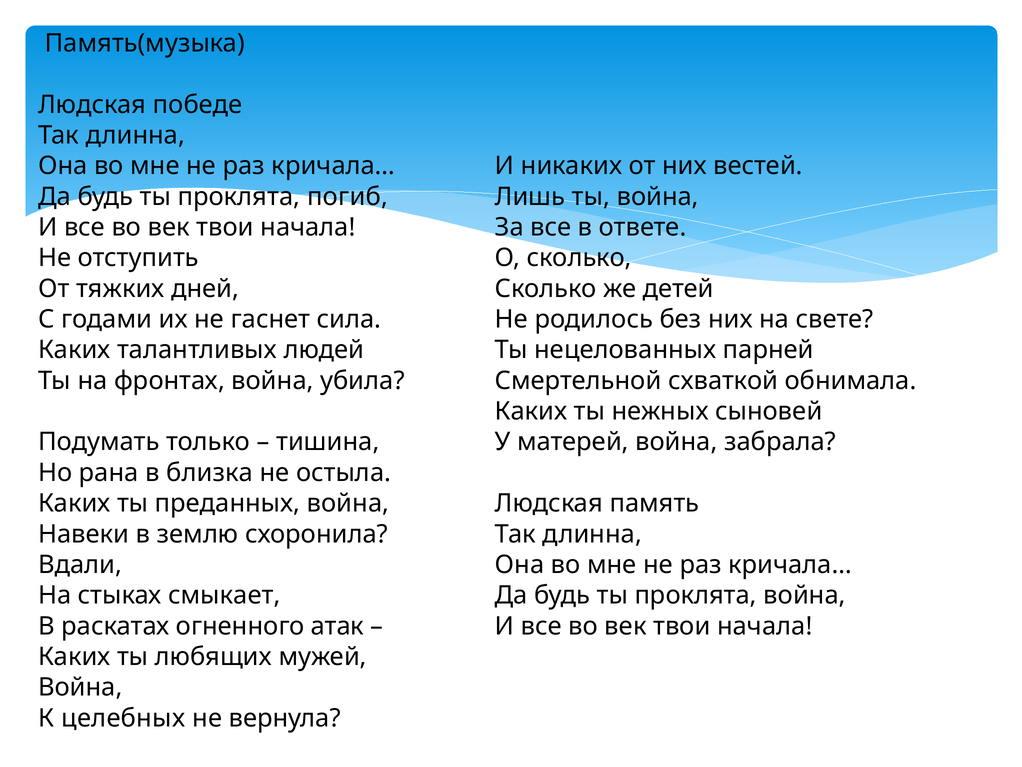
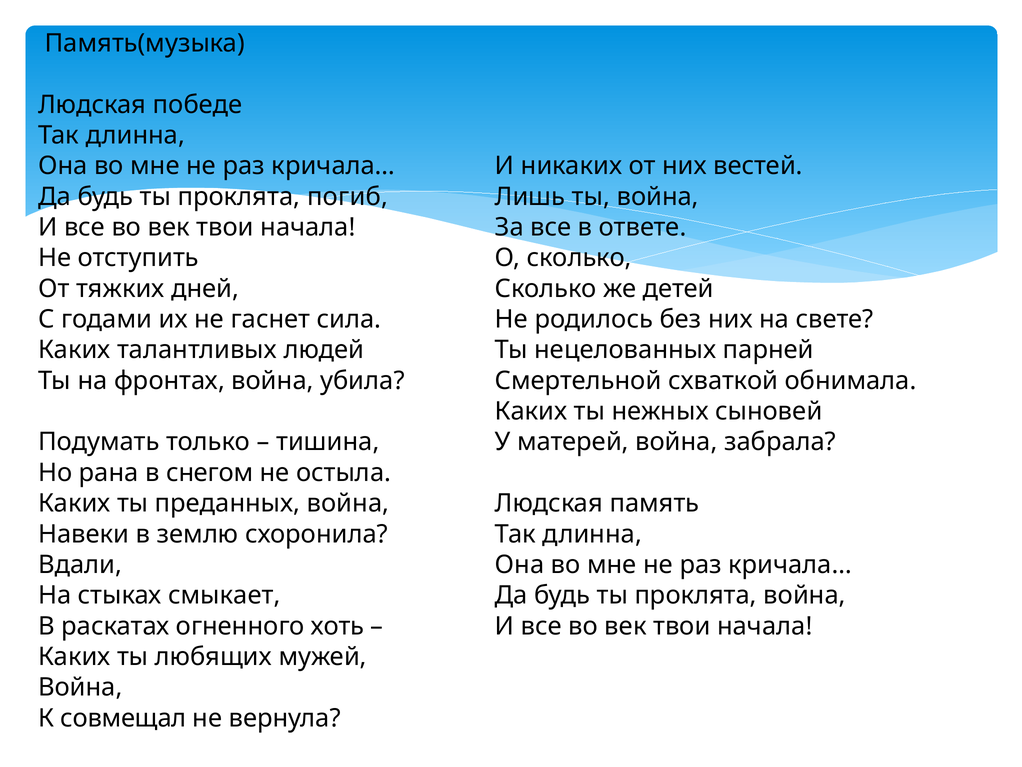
близка: близка -> снегом (210, 472)
атак: атак -> хоть (337, 626)
целебных: целебных -> совмещал (123, 718)
